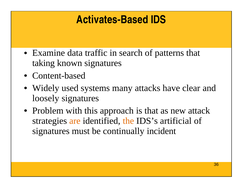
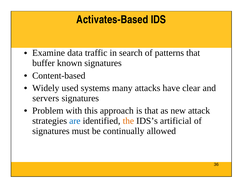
taking: taking -> buffer (43, 63)
loosely: loosely -> servers (46, 98)
are colour: orange -> blue (75, 121)
incident: incident -> allowed (161, 131)
